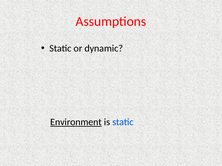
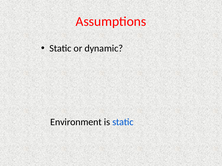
Environment underline: present -> none (76, 122)
